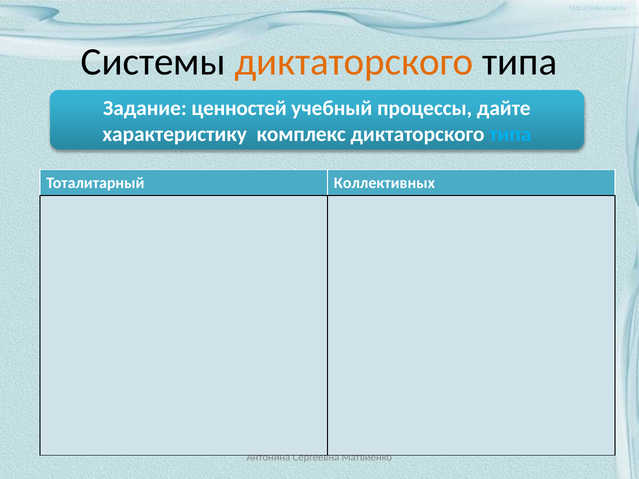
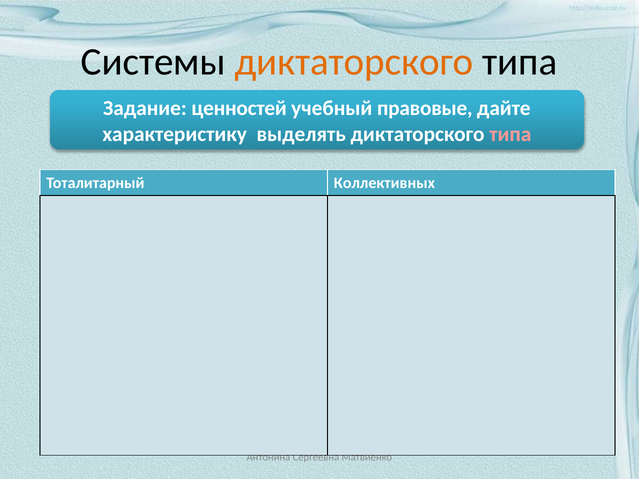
процессы: процессы -> правовые (425, 109)
комплекс: комплекс -> выделять (301, 134)
типа colour: light blue -> pink (510, 134)
